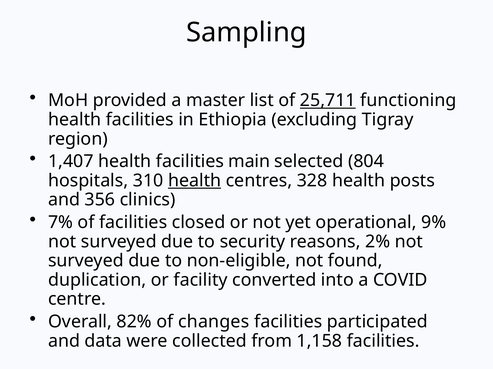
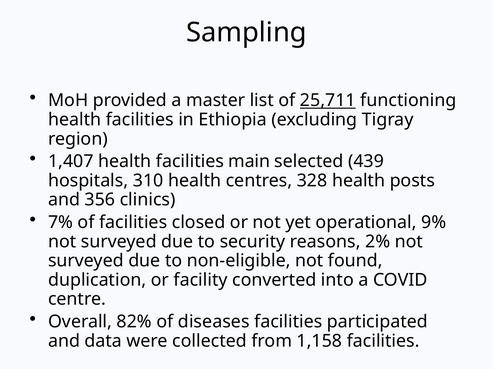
804: 804 -> 439 (366, 162)
health underline: present -> none (195, 181)
changes: changes -> diseases (214, 322)
